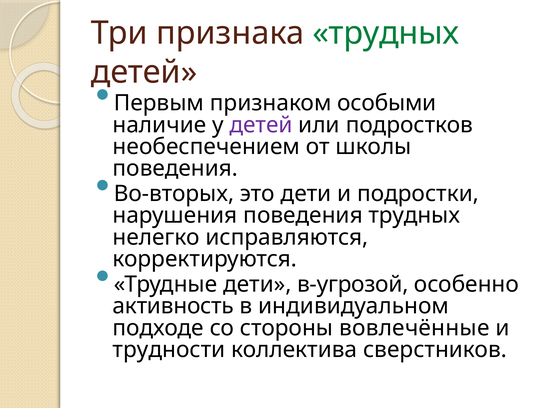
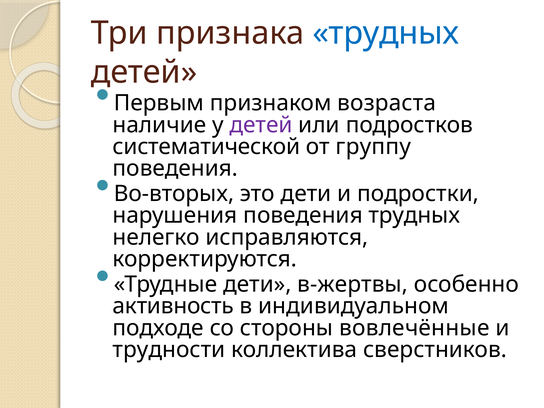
трудных colour: green -> blue (386, 33)
особыми: особыми -> возраста (387, 103)
необеспечением: необеспечением -> систематической (206, 147)
школы: школы -> группу (373, 147)
в-угрозой: в-угрозой -> в-жертвы (353, 284)
